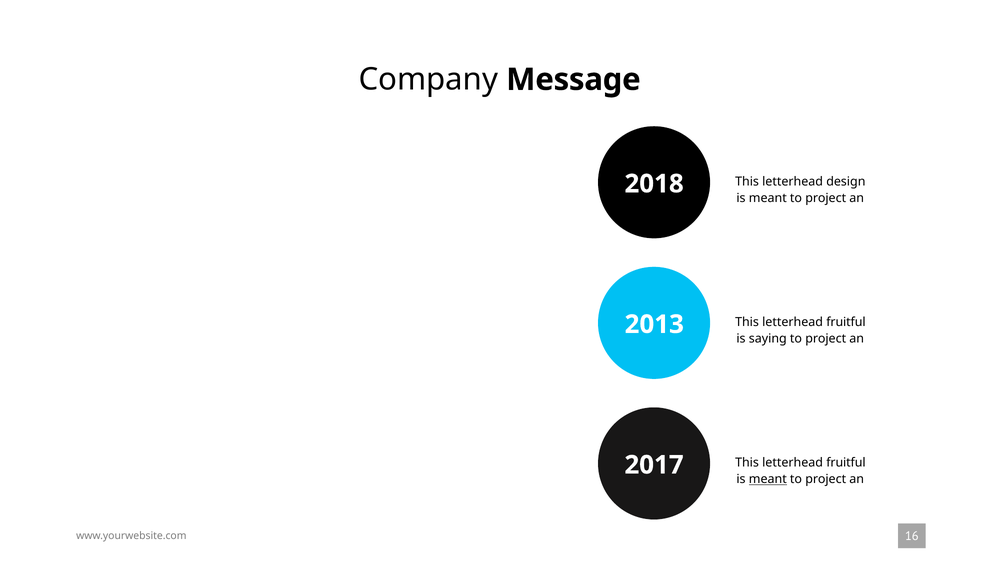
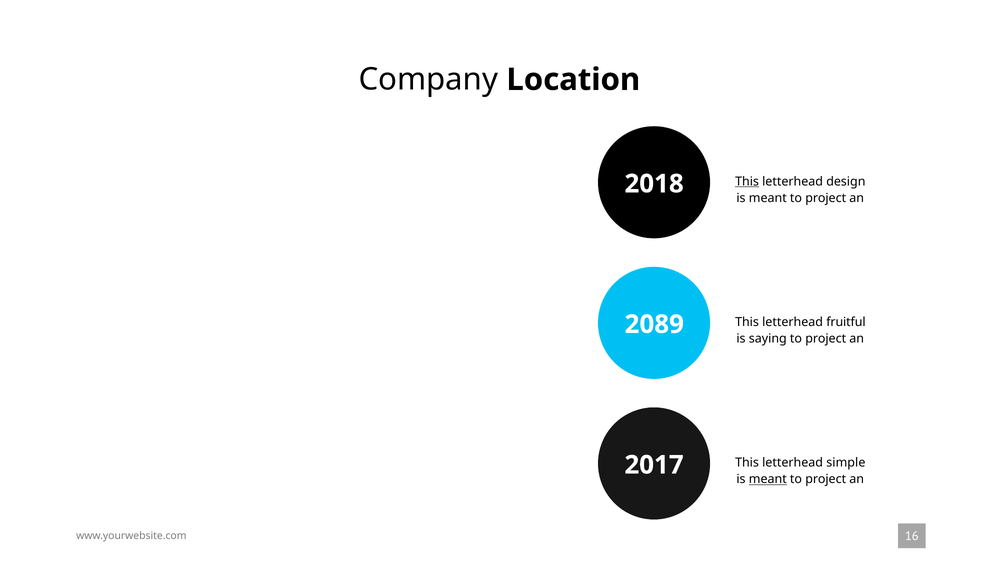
Message: Message -> Location (573, 80)
This underline: none -> present (747, 181)
2013: 2013 -> 2089 (654, 324)
fruitful: fruitful -> simple (846, 463)
